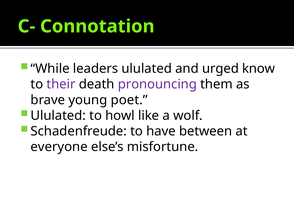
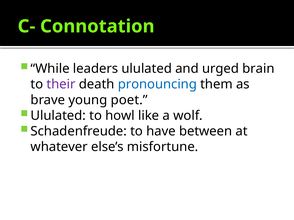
know: know -> brain (258, 69)
pronouncing colour: purple -> blue (157, 84)
everyone: everyone -> whatever (59, 147)
